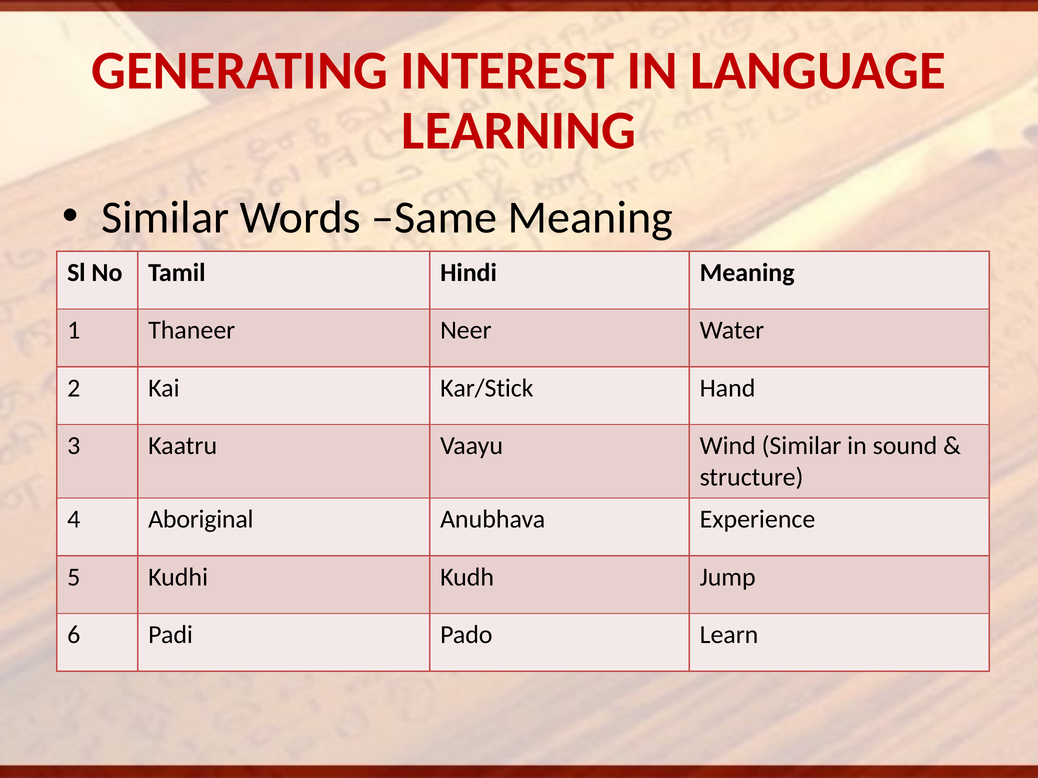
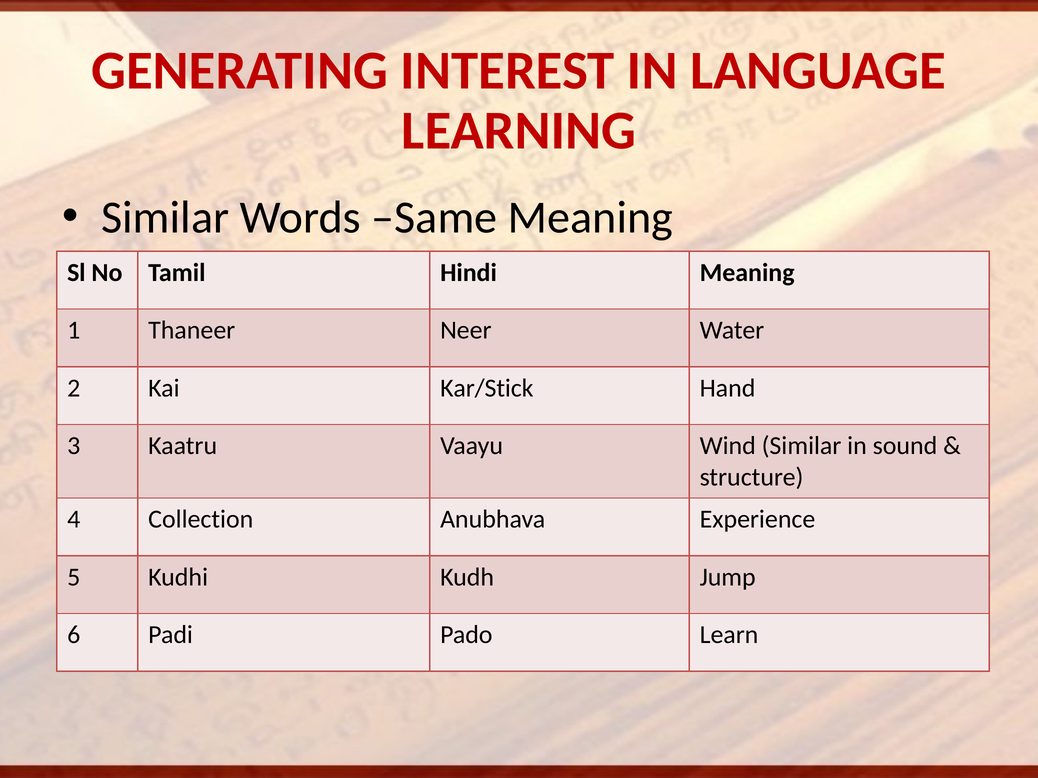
Aboriginal: Aboriginal -> Collection (201, 520)
